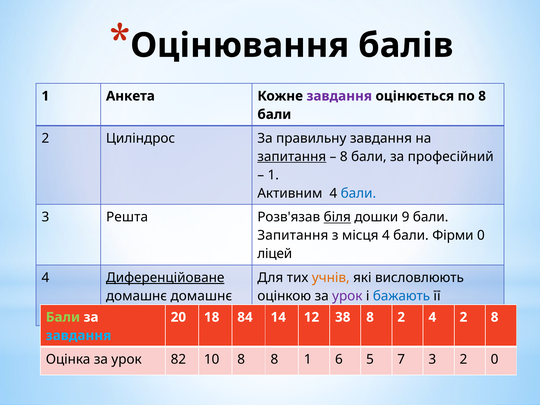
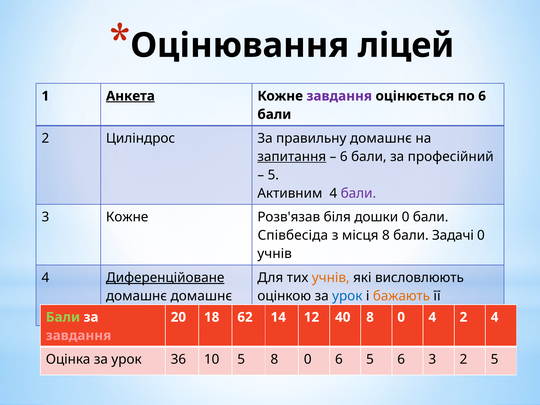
балів: балів -> ліцей (406, 45)
Анкета underline: none -> present (130, 96)
по 8: 8 -> 6 (482, 96)
правильну завдання: завдання -> домашнє (381, 138)
8: 8 -> 6 (344, 157)
1: 1 -> 5 (273, 175)
бали colour: blue -> purple (358, 193)
3 Решта: Решта -> Кожне (127, 217)
біля underline: present -> none (337, 217)
дошки 9: 9 -> 0 (406, 217)
Запитання: Запитання -> Співбесіда (293, 235)
місця 4: 4 -> 8 (386, 235)
Фірми: Фірми -> Задачі (453, 235)
ліцей: ліцей -> учнів (275, 254)
урок colour: purple -> blue (347, 296)
бажають colour: blue -> orange (402, 296)
84: 84 -> 62 (245, 317)
38: 38 -> 40 (343, 317)
2: 2 -> 0 (401, 317)
2 8: 8 -> 4 (495, 317)
завдання colour: light blue -> pink (79, 336)
82: 82 -> 36 (178, 359)
10 8: 8 -> 5 (241, 359)
1: 1 -> 0 (308, 359)
5 7: 7 -> 6 (401, 359)
2 0: 0 -> 5 (495, 359)
